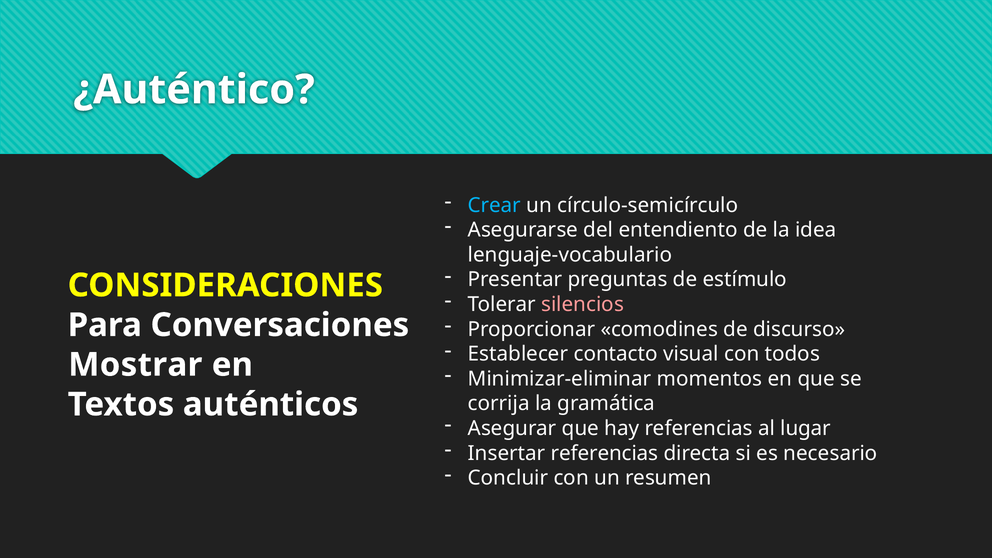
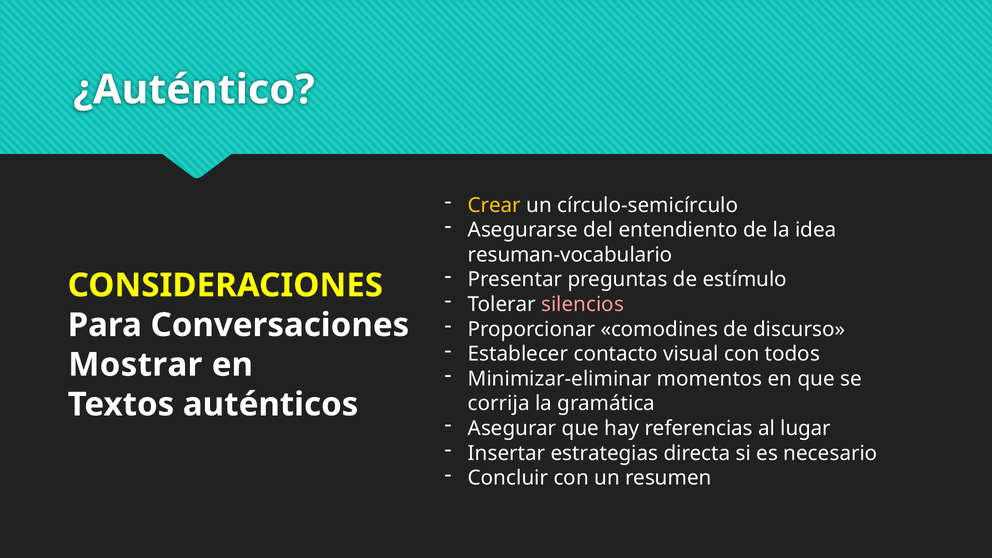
Crear colour: light blue -> yellow (494, 205)
lenguaje-vocabulario: lenguaje-vocabulario -> resuman-vocabulario (570, 255)
Insertar referencias: referencias -> estrategias (604, 453)
